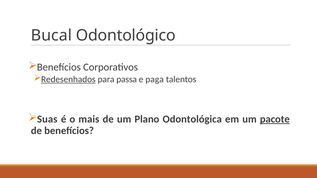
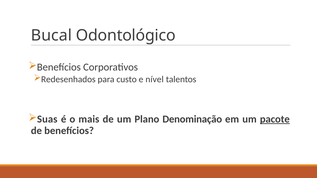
Redesenhados underline: present -> none (68, 79)
passa: passa -> custo (127, 79)
paga: paga -> nível (155, 79)
Odontológica: Odontológica -> Denominação (192, 119)
